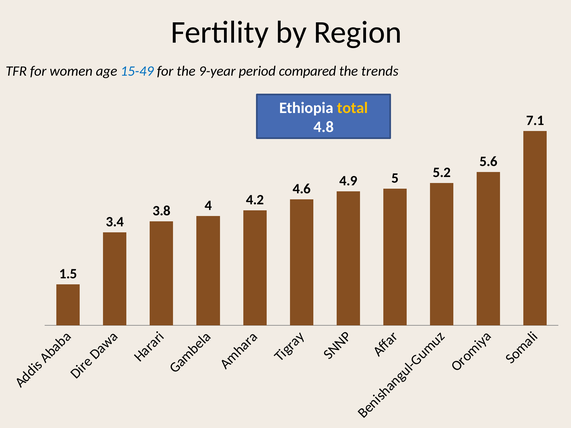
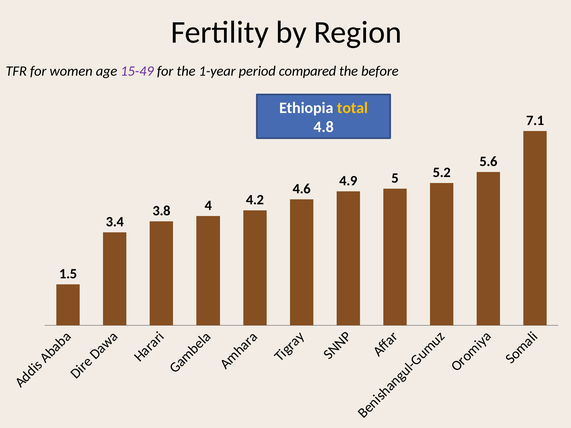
15-49 colour: blue -> purple (137, 71)
9-year: 9-year -> 1-year (217, 71)
trends: trends -> before (380, 71)
